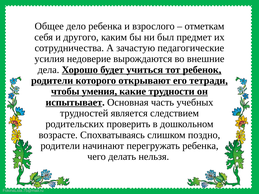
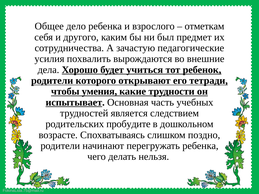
недоверие: недоверие -> похвалить (89, 59)
проверить: проверить -> пробудите (128, 124)
